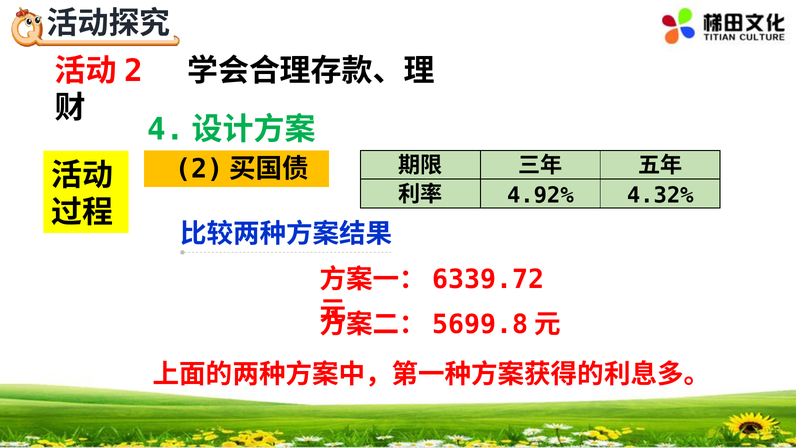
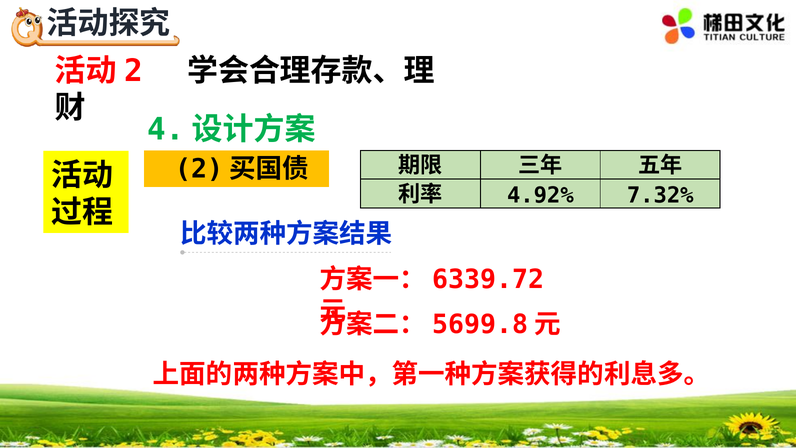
4.32%: 4.32% -> 7.32% (660, 195)
